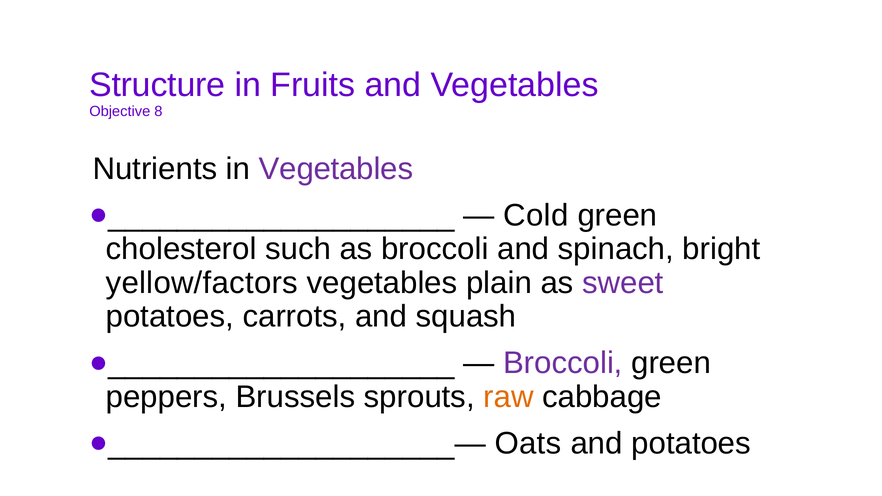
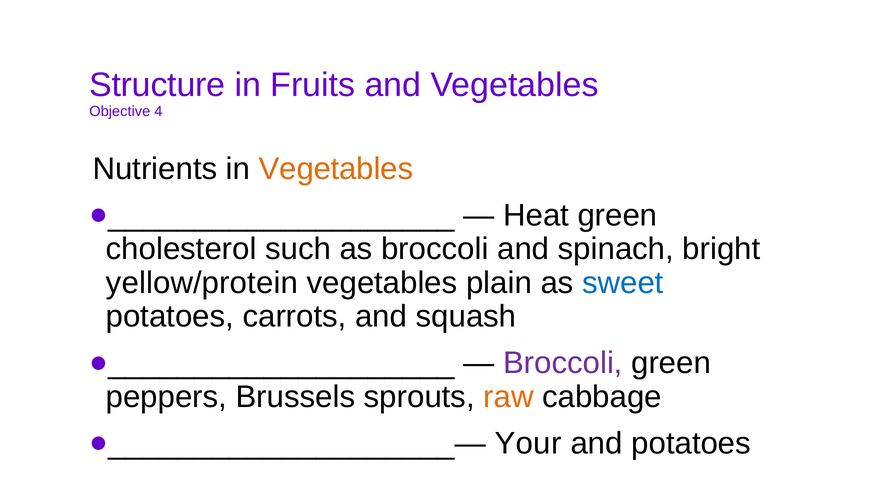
8: 8 -> 4 (158, 111)
Vegetables colour: purple -> orange (336, 169)
Cold: Cold -> Heat (536, 215)
yellow/factors: yellow/factors -> yellow/protein (202, 283)
sweet colour: purple -> blue (623, 283)
Oats: Oats -> Your (528, 443)
